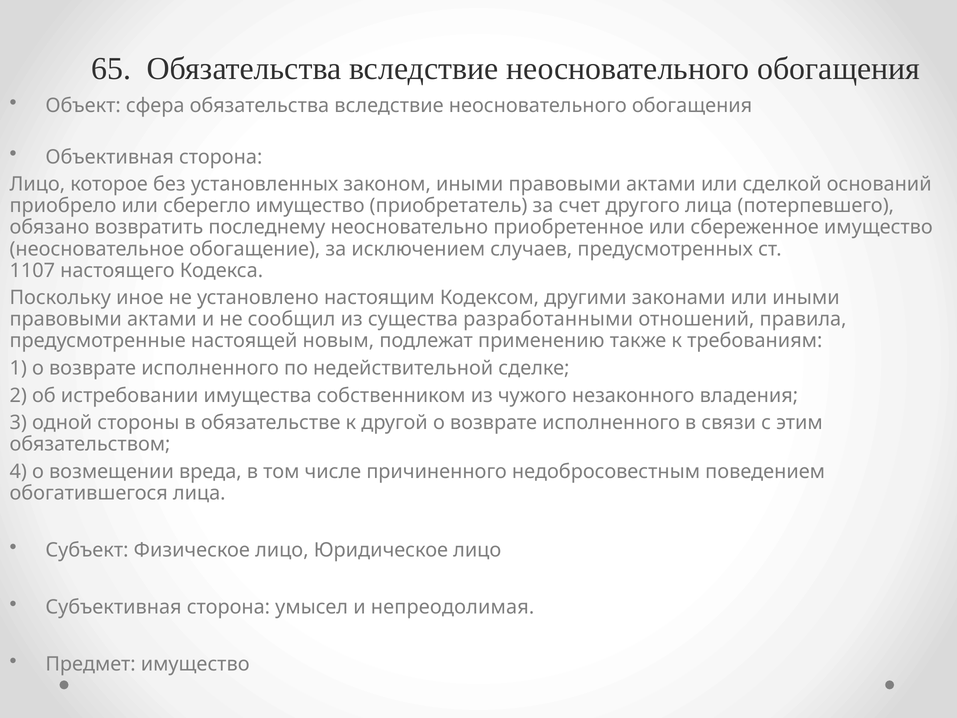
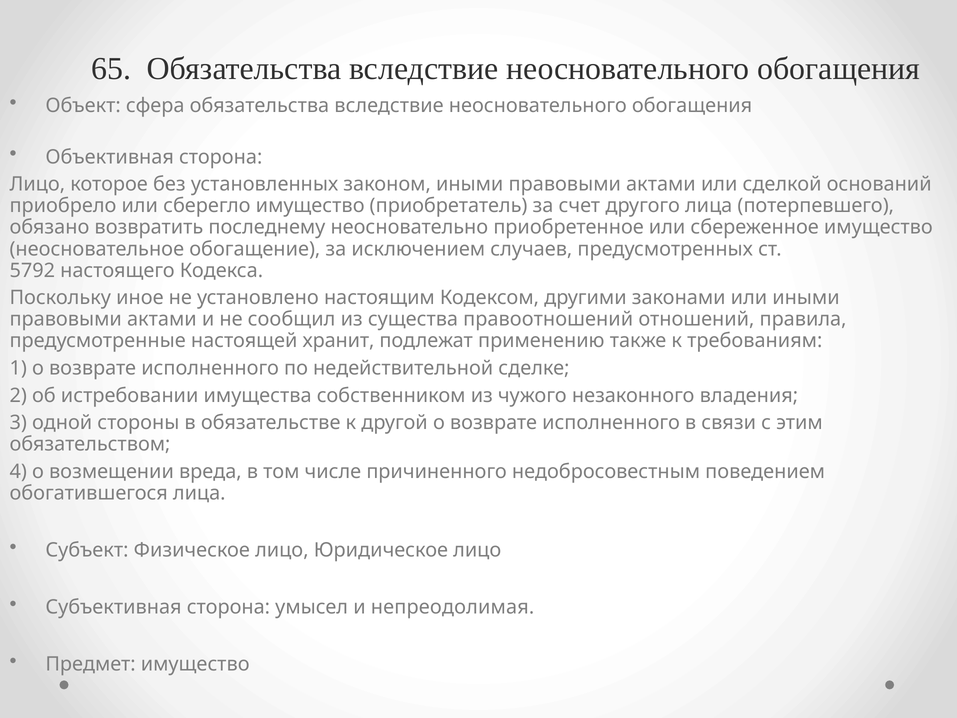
1107: 1107 -> 5792 (32, 270)
разработанными: разработанными -> правоотношений (548, 319)
новым: новым -> хранит (338, 341)
